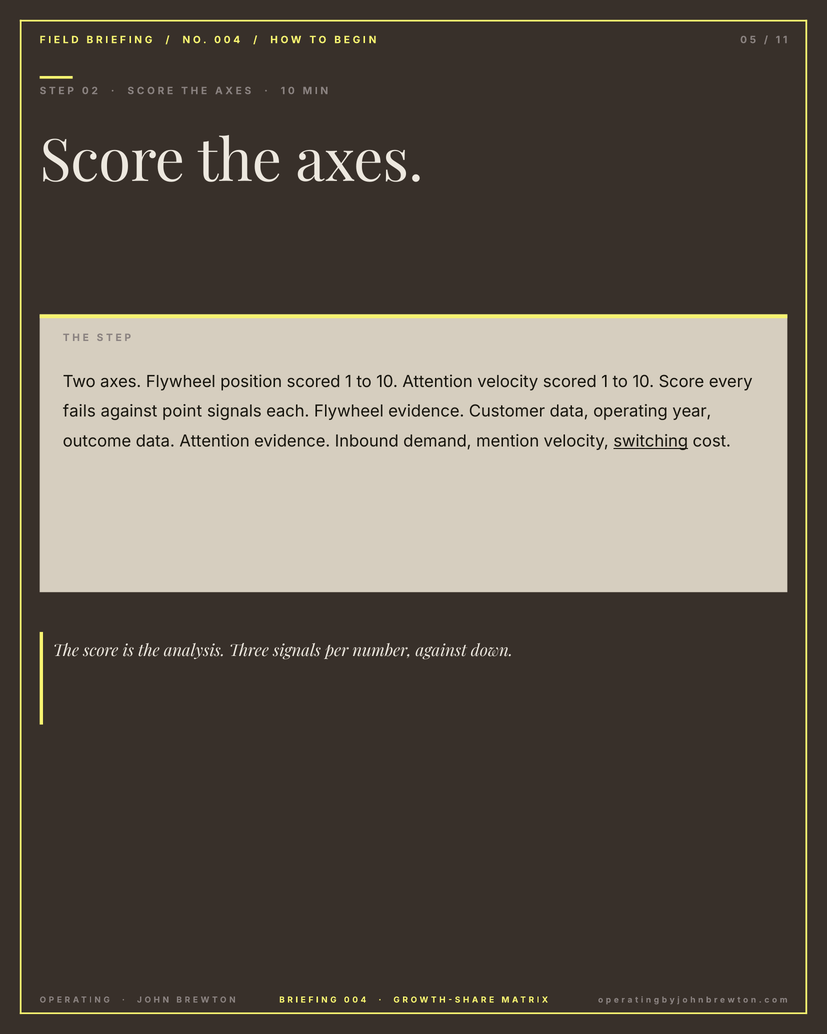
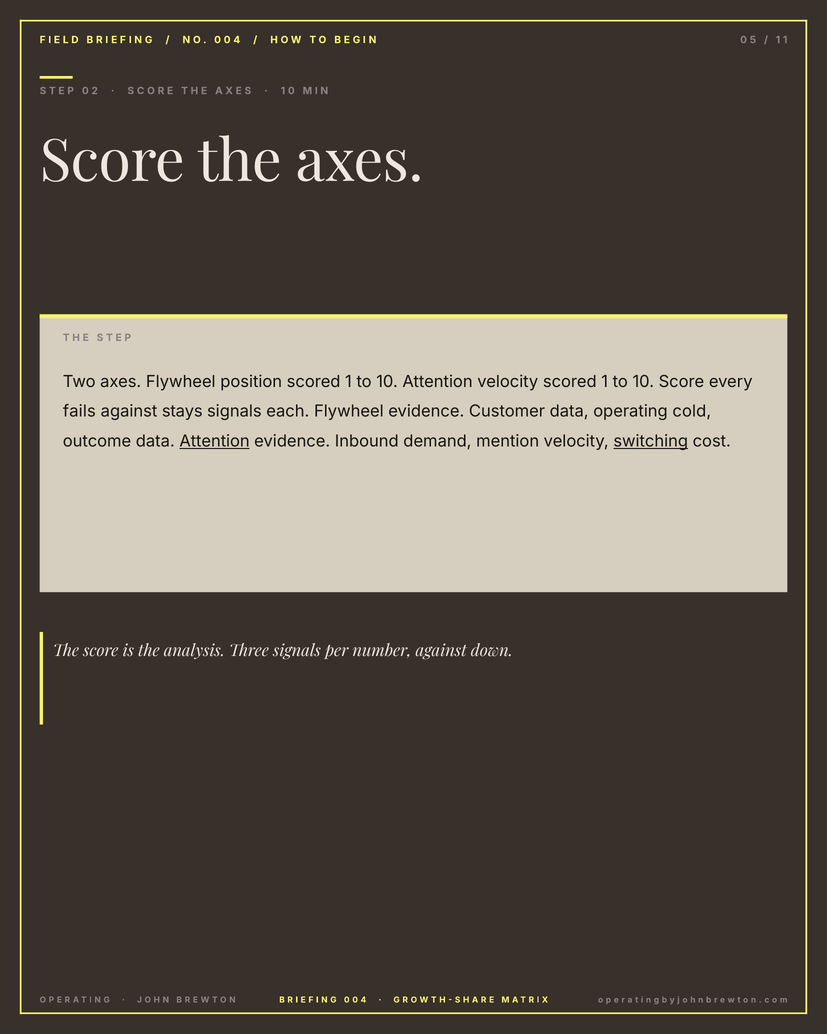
point: point -> stays (182, 411)
year: year -> cold (692, 411)
Attention underline: none -> present (215, 441)
